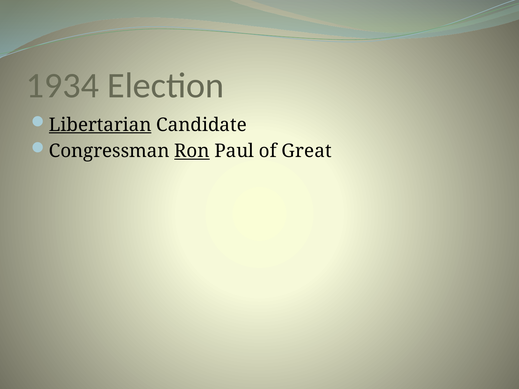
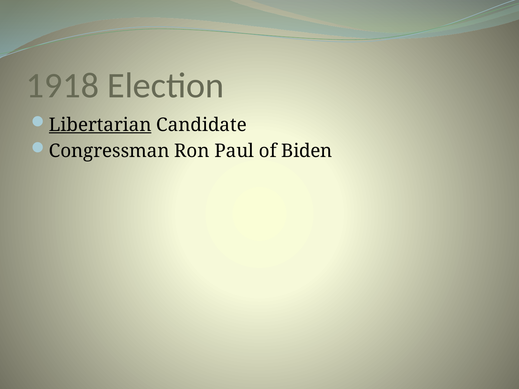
1934: 1934 -> 1918 (62, 86)
Ron underline: present -> none (192, 151)
Great: Great -> Biden (307, 151)
